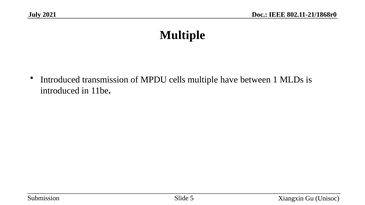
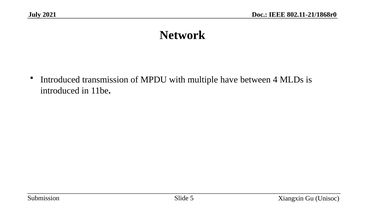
Multiple: Multiple -> Network (182, 35)
cells: cells -> with (177, 80)
1: 1 -> 4 (275, 80)
